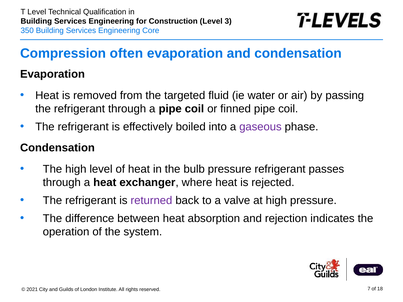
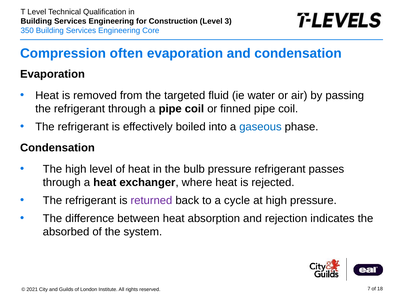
gaseous colour: purple -> blue (260, 127)
valve: valve -> cycle (237, 201)
operation: operation -> absorbed (66, 232)
